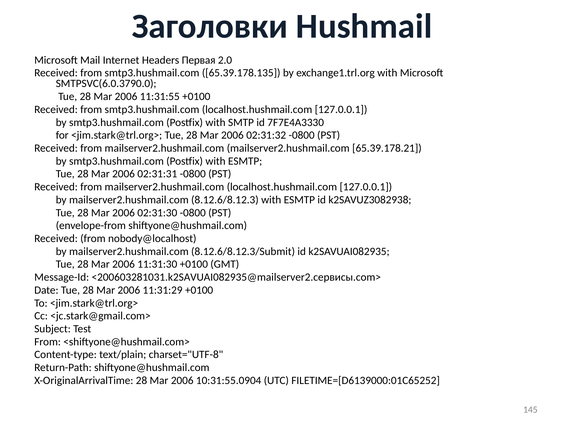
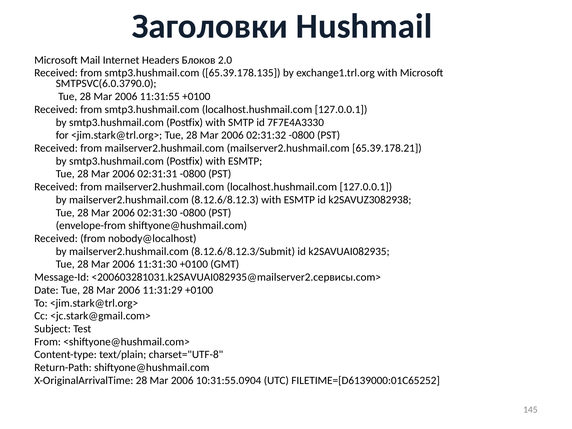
Первая: Первая -> Блоков (199, 60)
